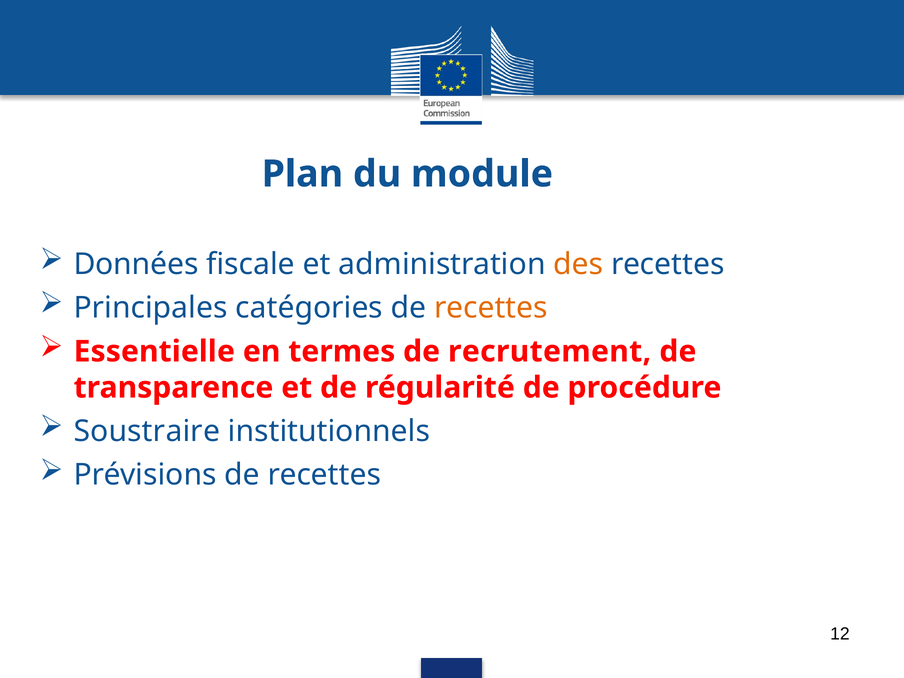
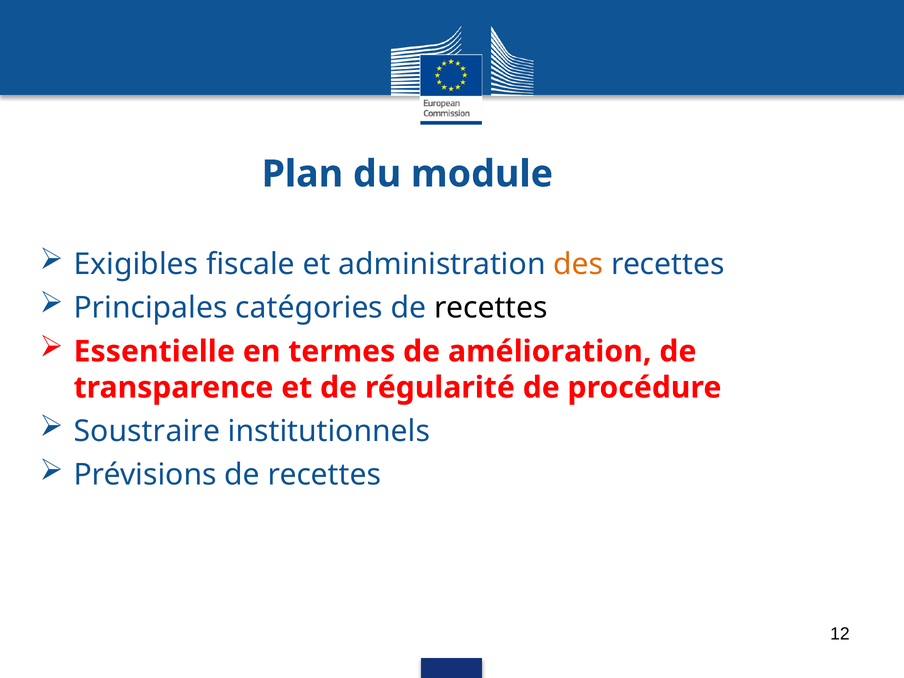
Données: Données -> Exigibles (136, 264)
recettes colour: orange -> black (491, 308)
recrutement: recrutement -> amélioration (550, 351)
